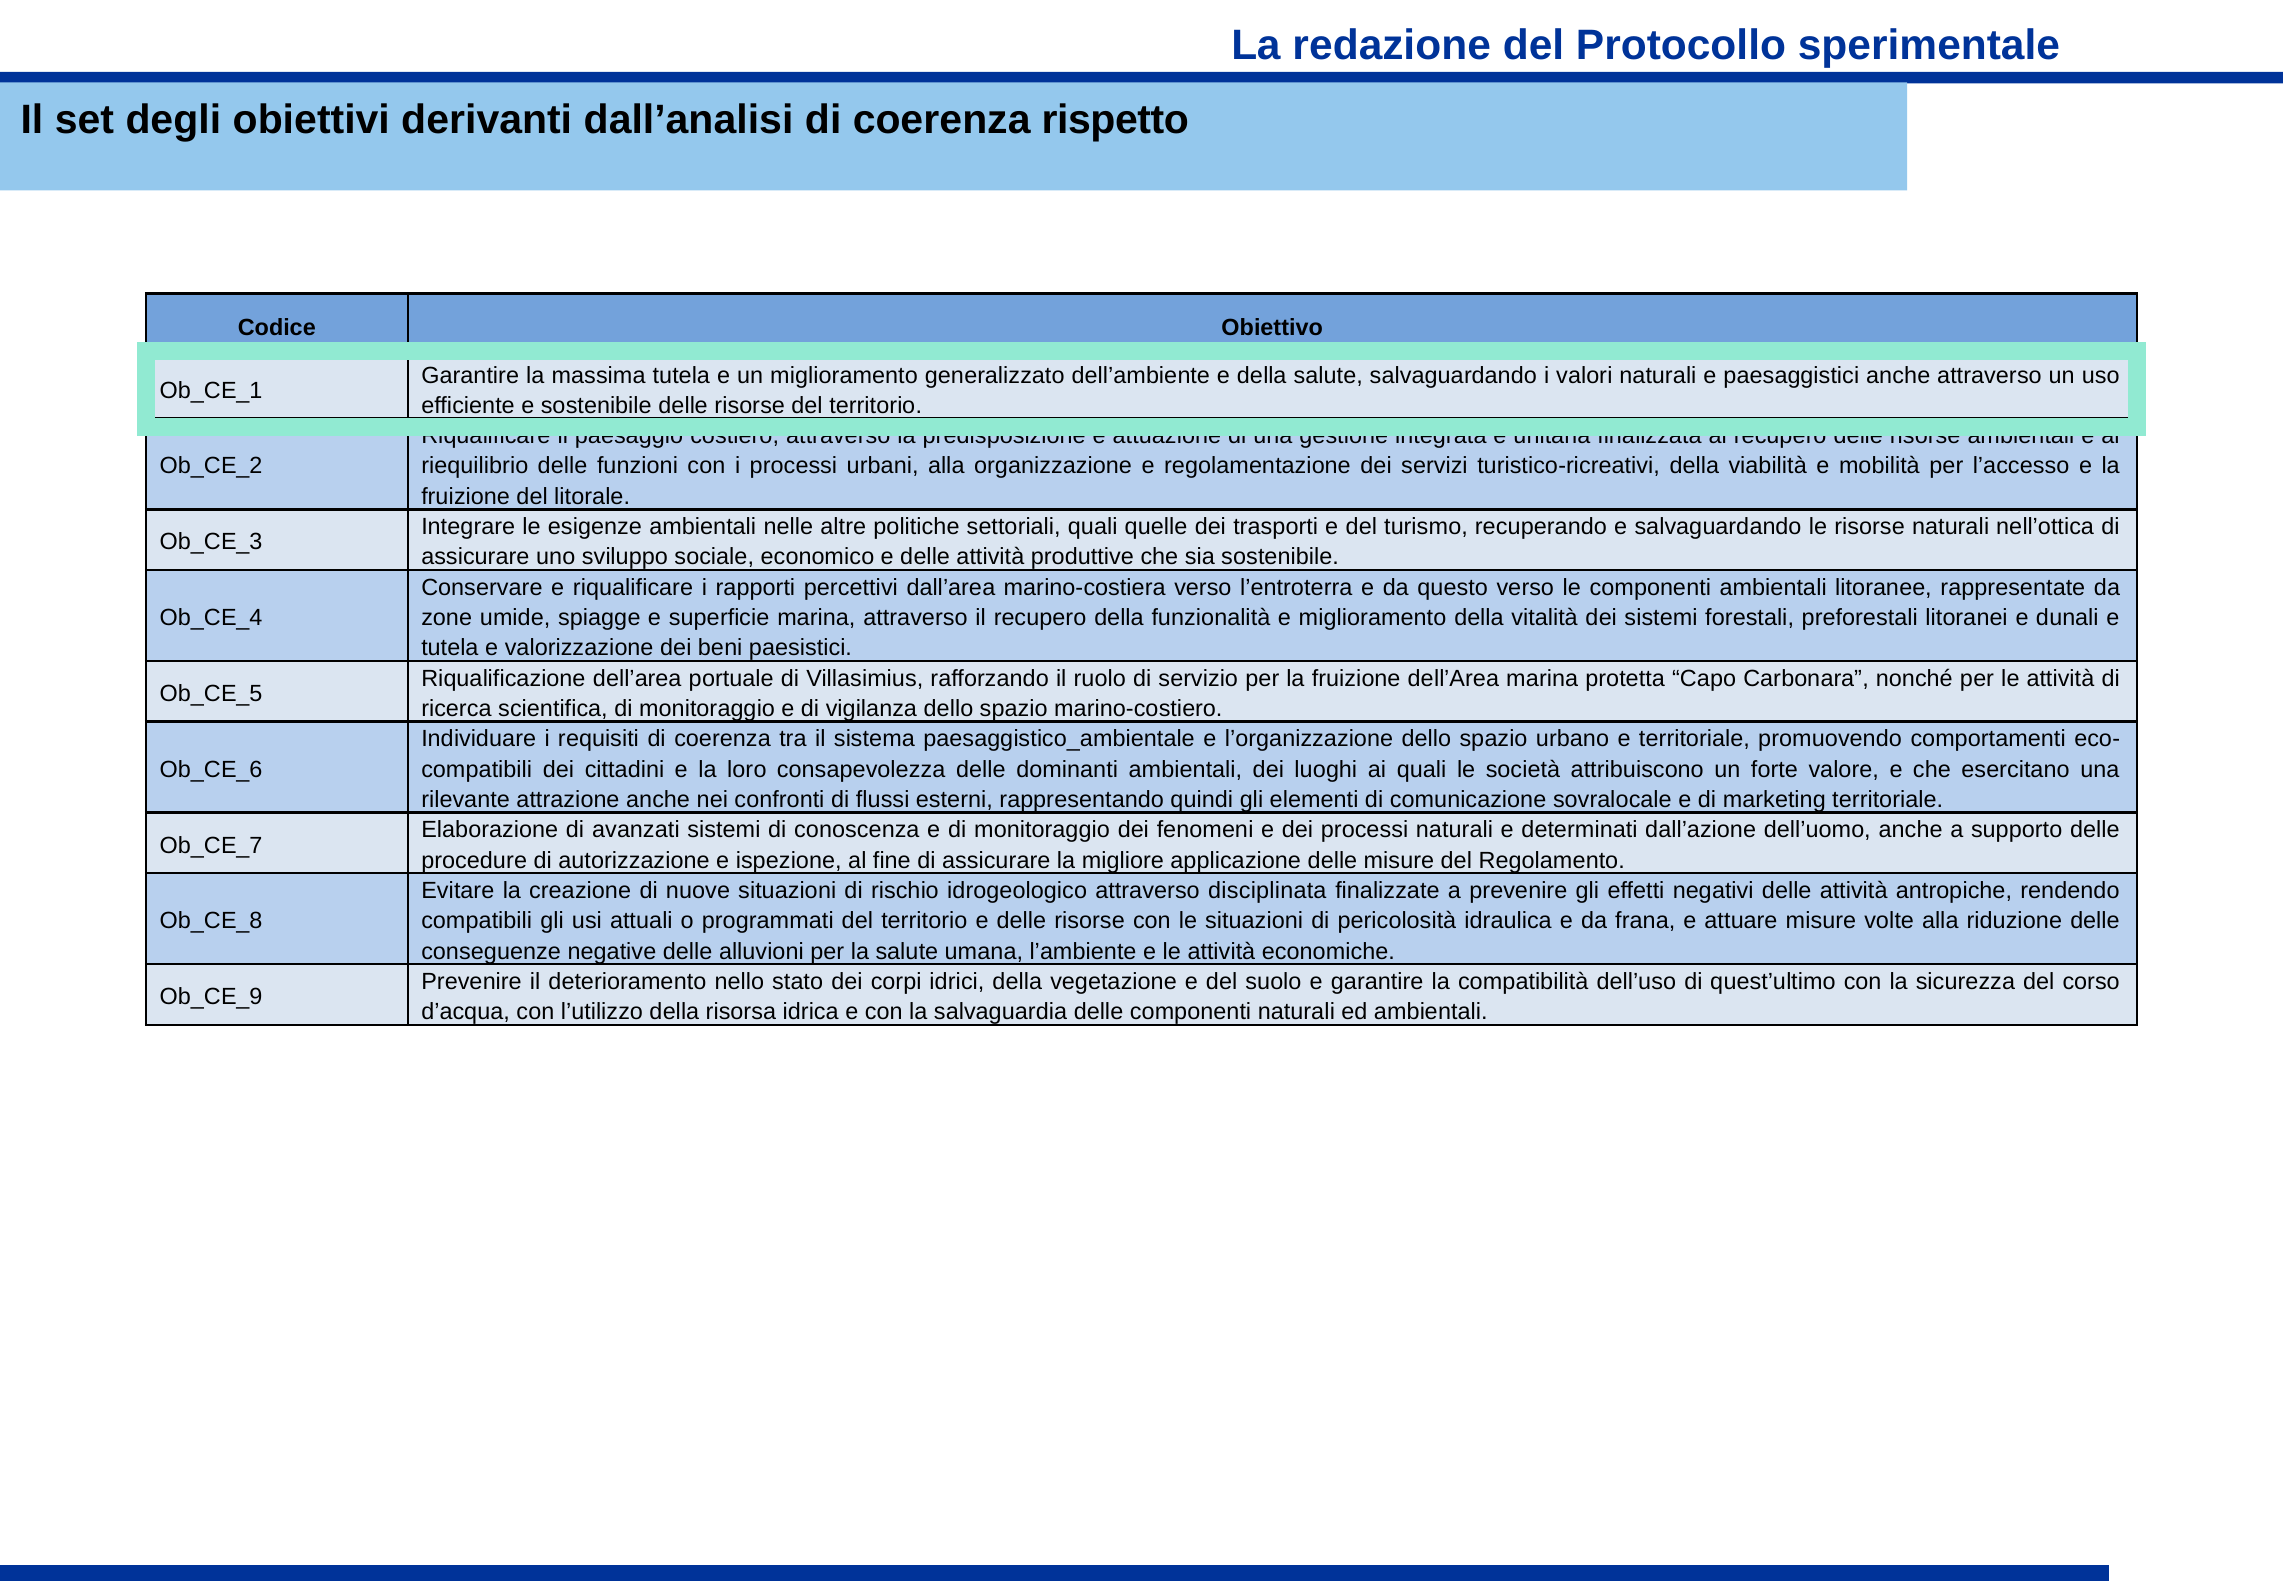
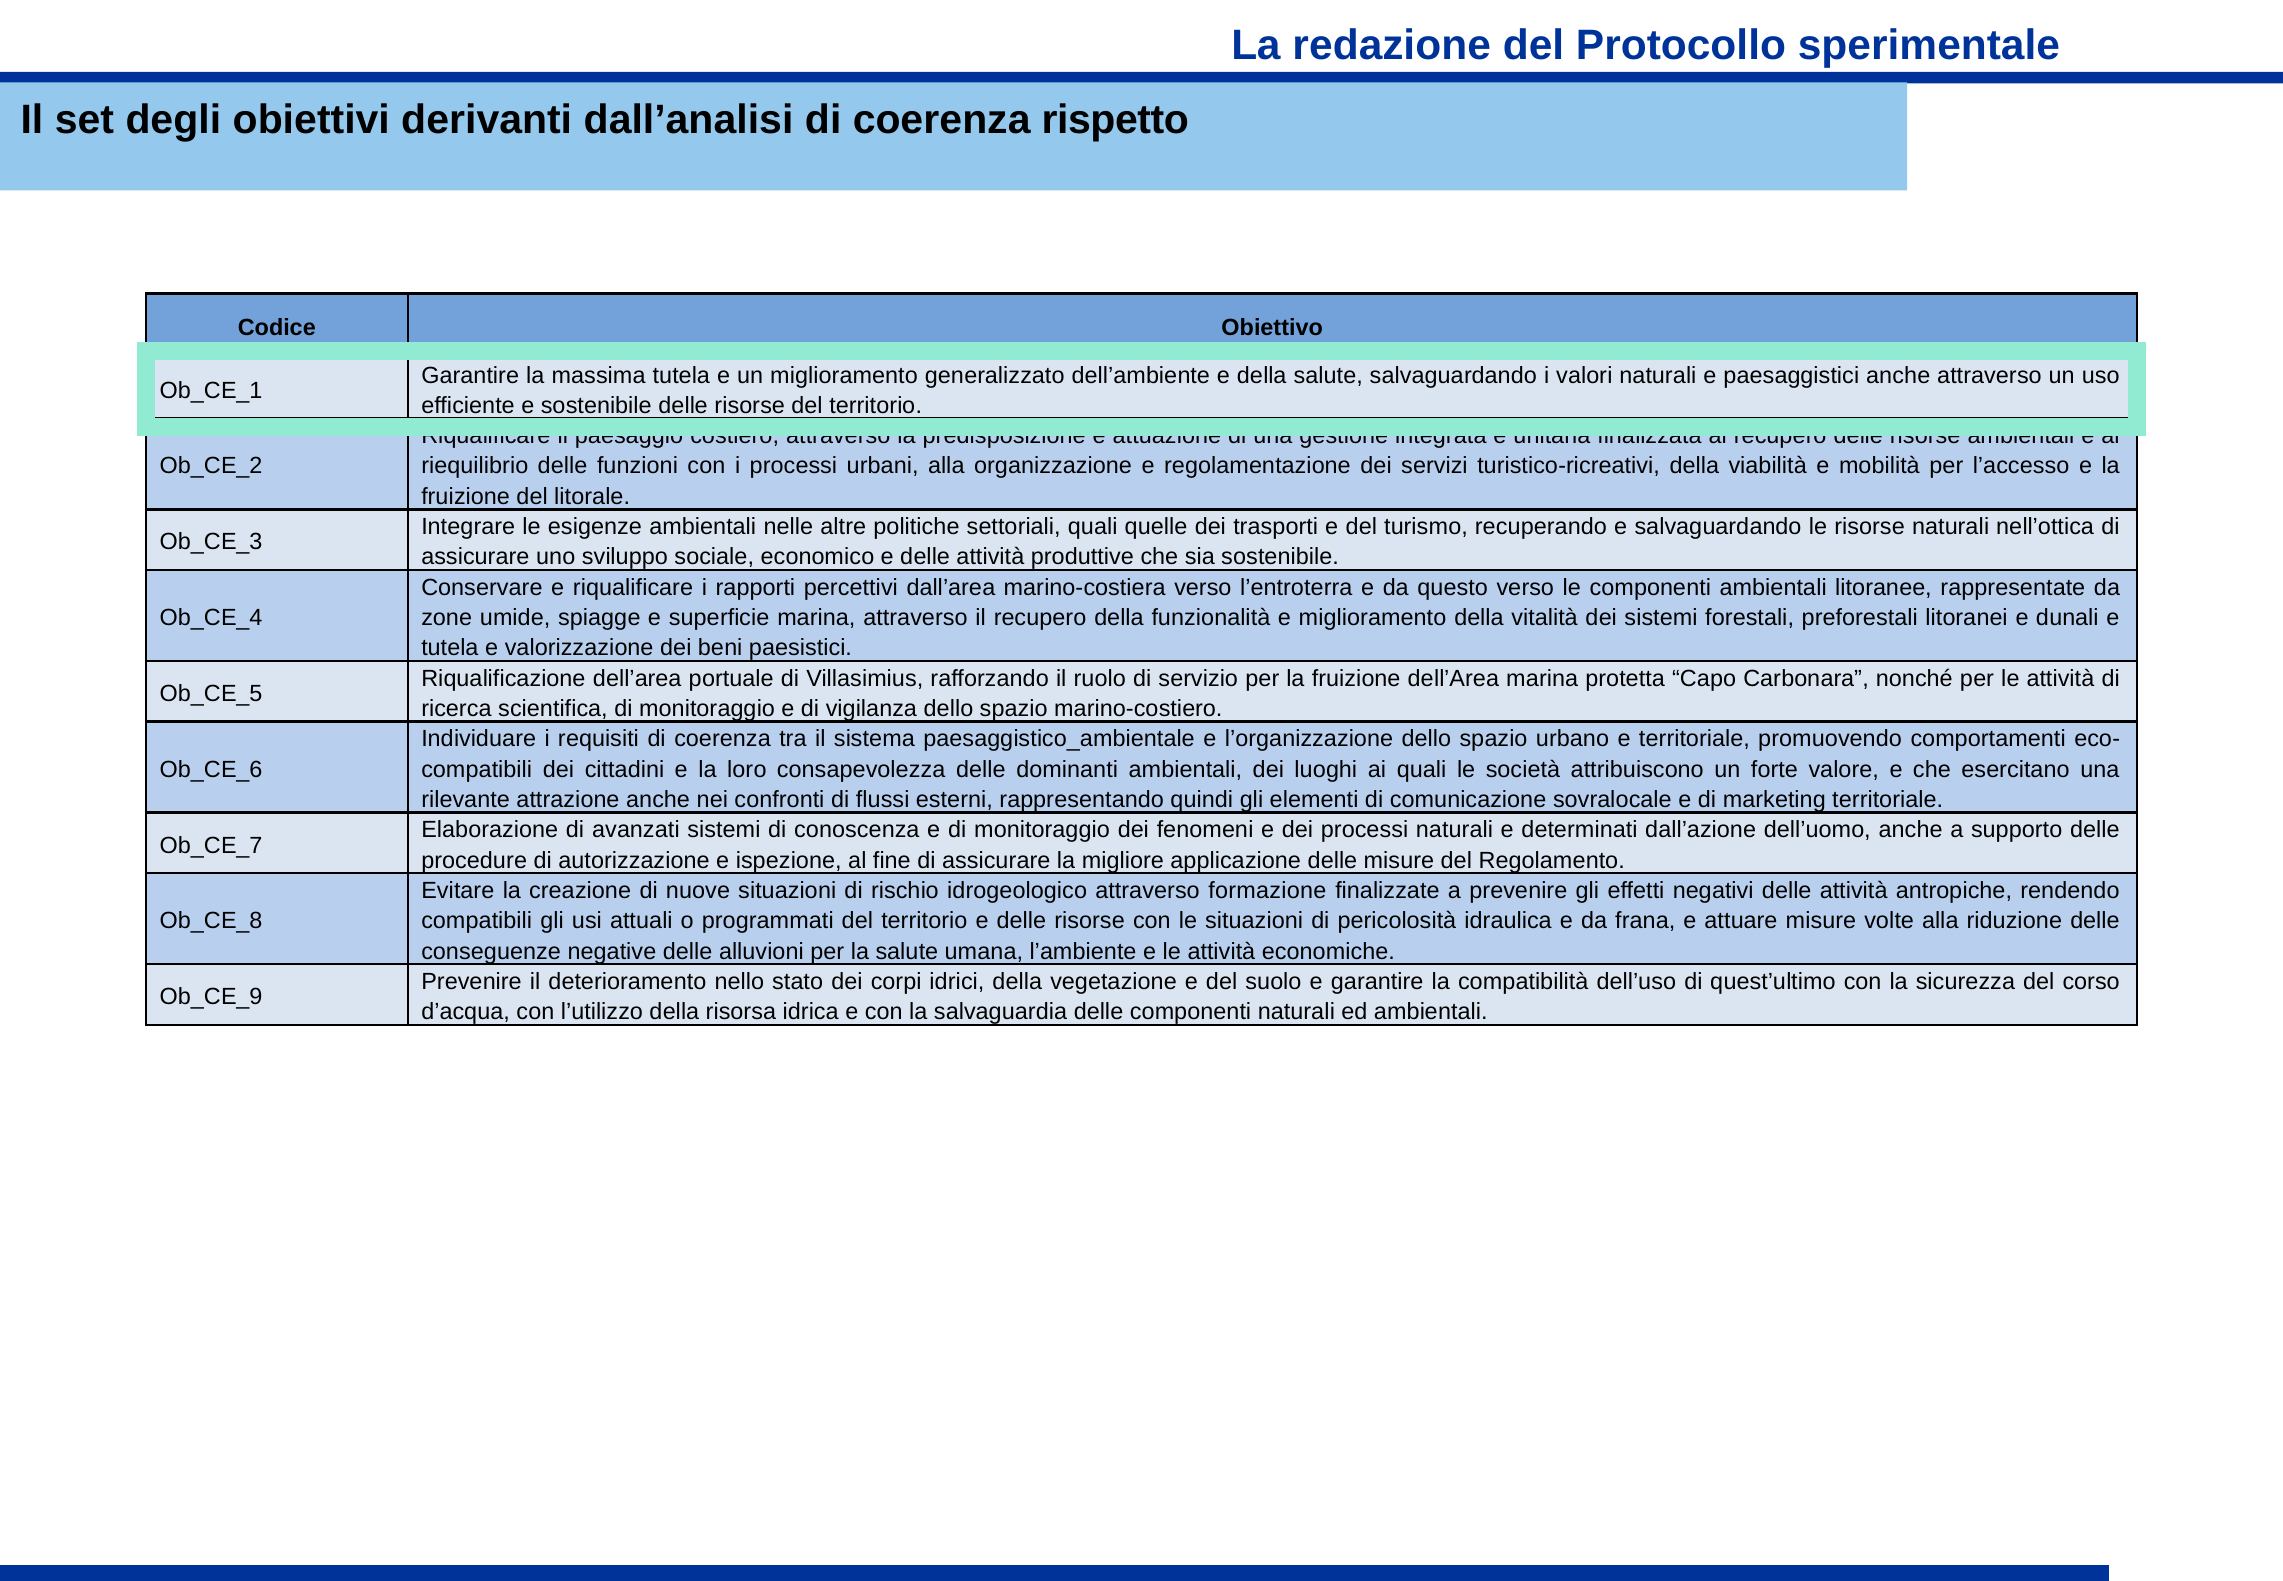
disciplinata: disciplinata -> formazione (1267, 891)
